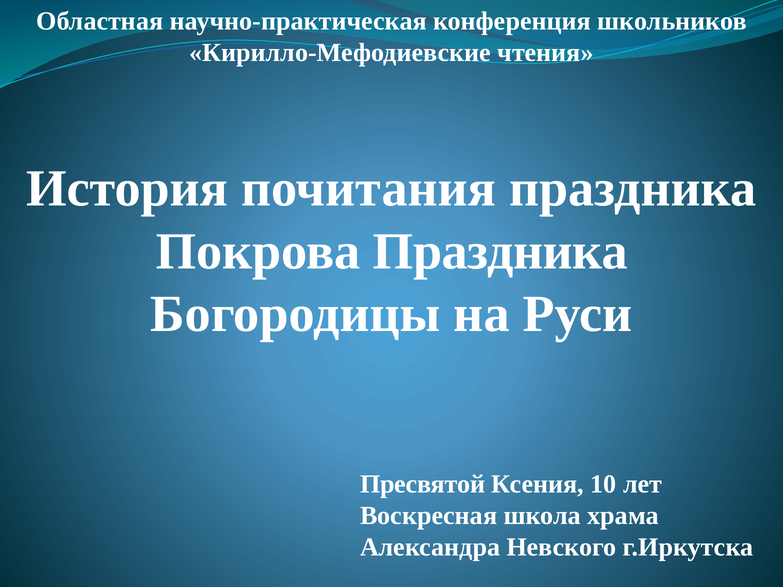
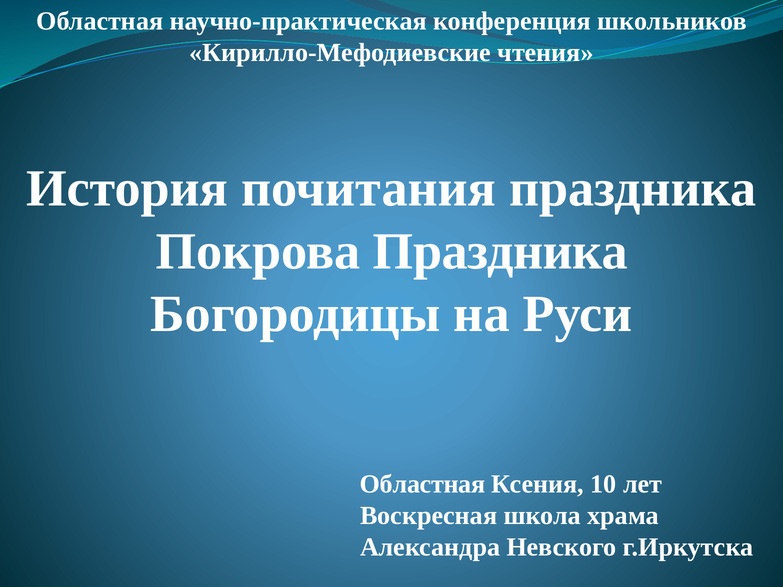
Пресвятой: Пресвятой -> Областная (423, 485)
